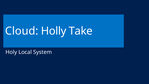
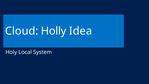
Take: Take -> Idea (81, 31)
